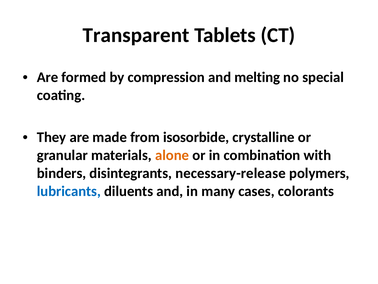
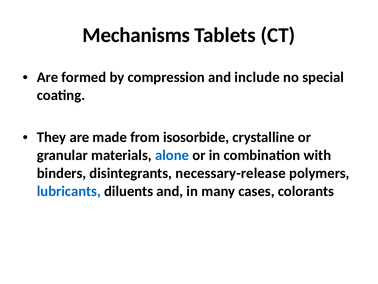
Transparent: Transparent -> Mechanisms (136, 35)
melting: melting -> include (257, 77)
alone colour: orange -> blue (172, 155)
